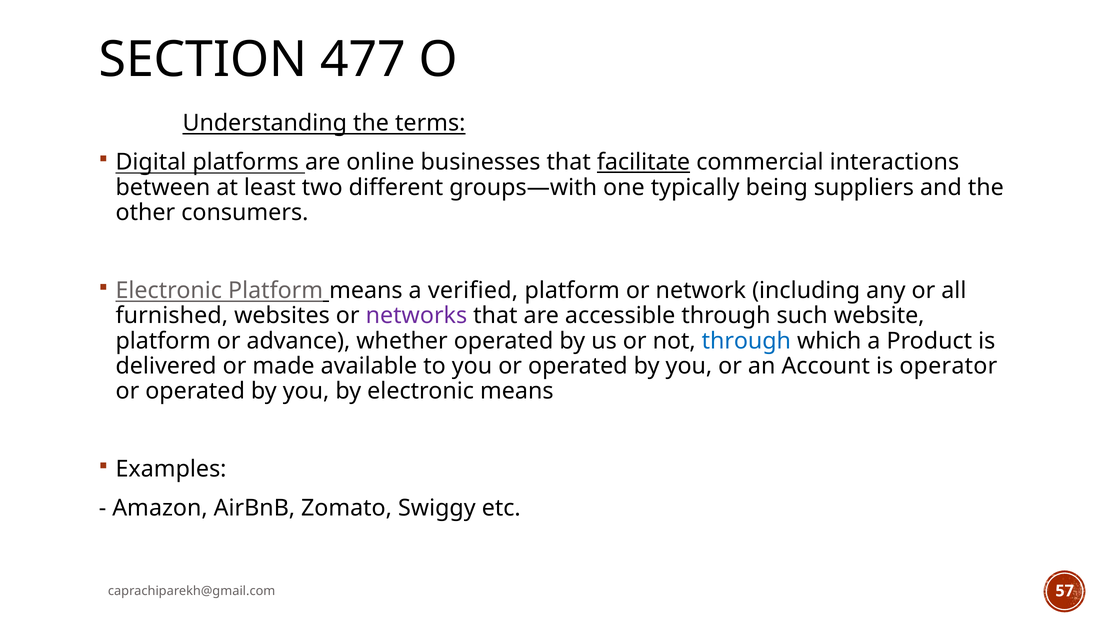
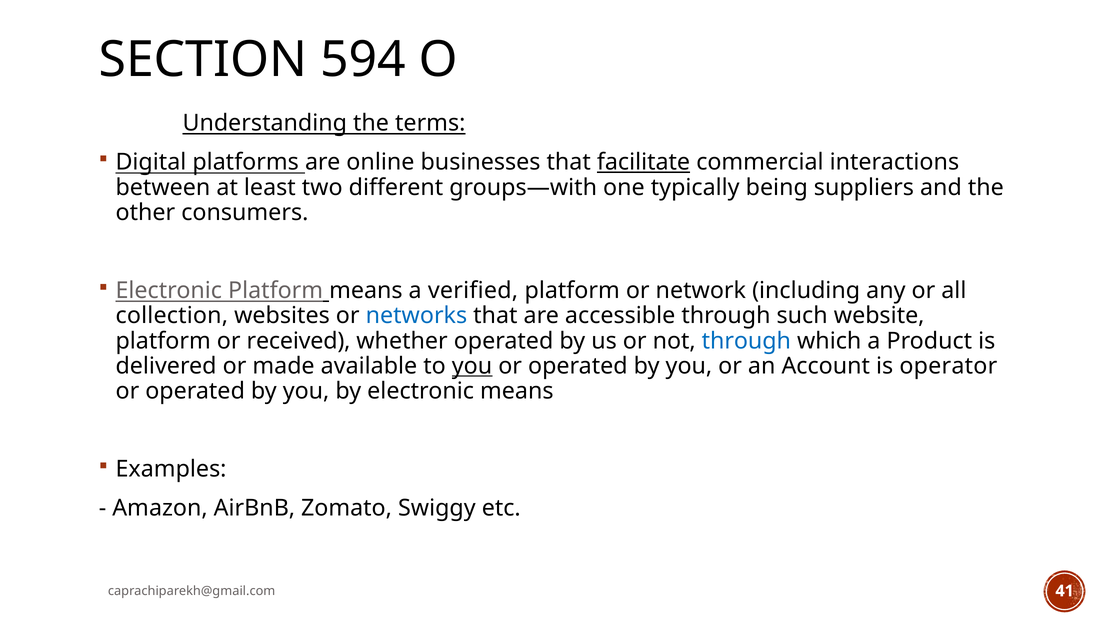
477: 477 -> 594 (363, 60)
furnished: furnished -> collection (172, 316)
networks colour: purple -> blue (416, 316)
advance: advance -> received (299, 341)
you underline: none -> present (472, 366)
57: 57 -> 41 (1065, 591)
